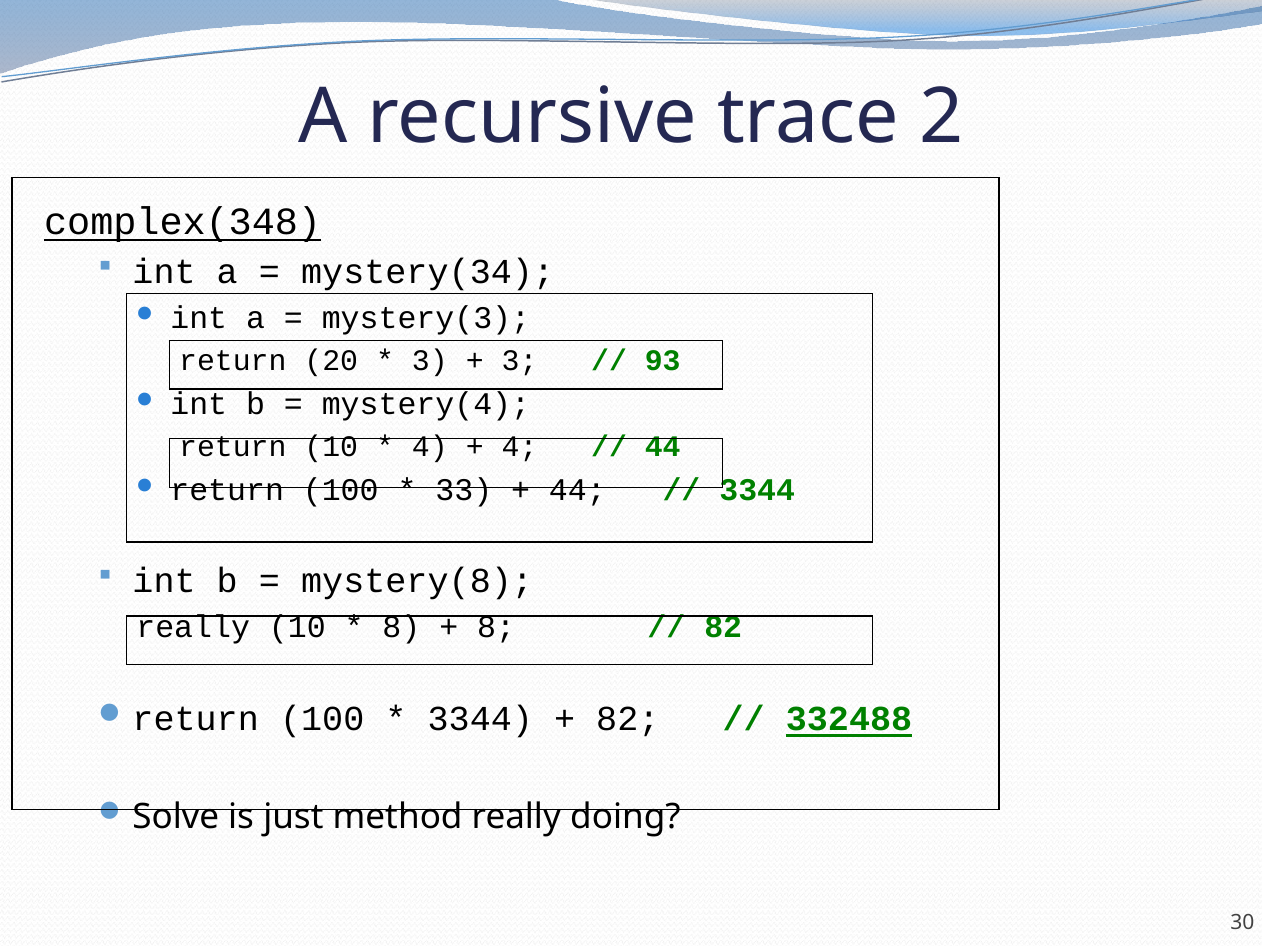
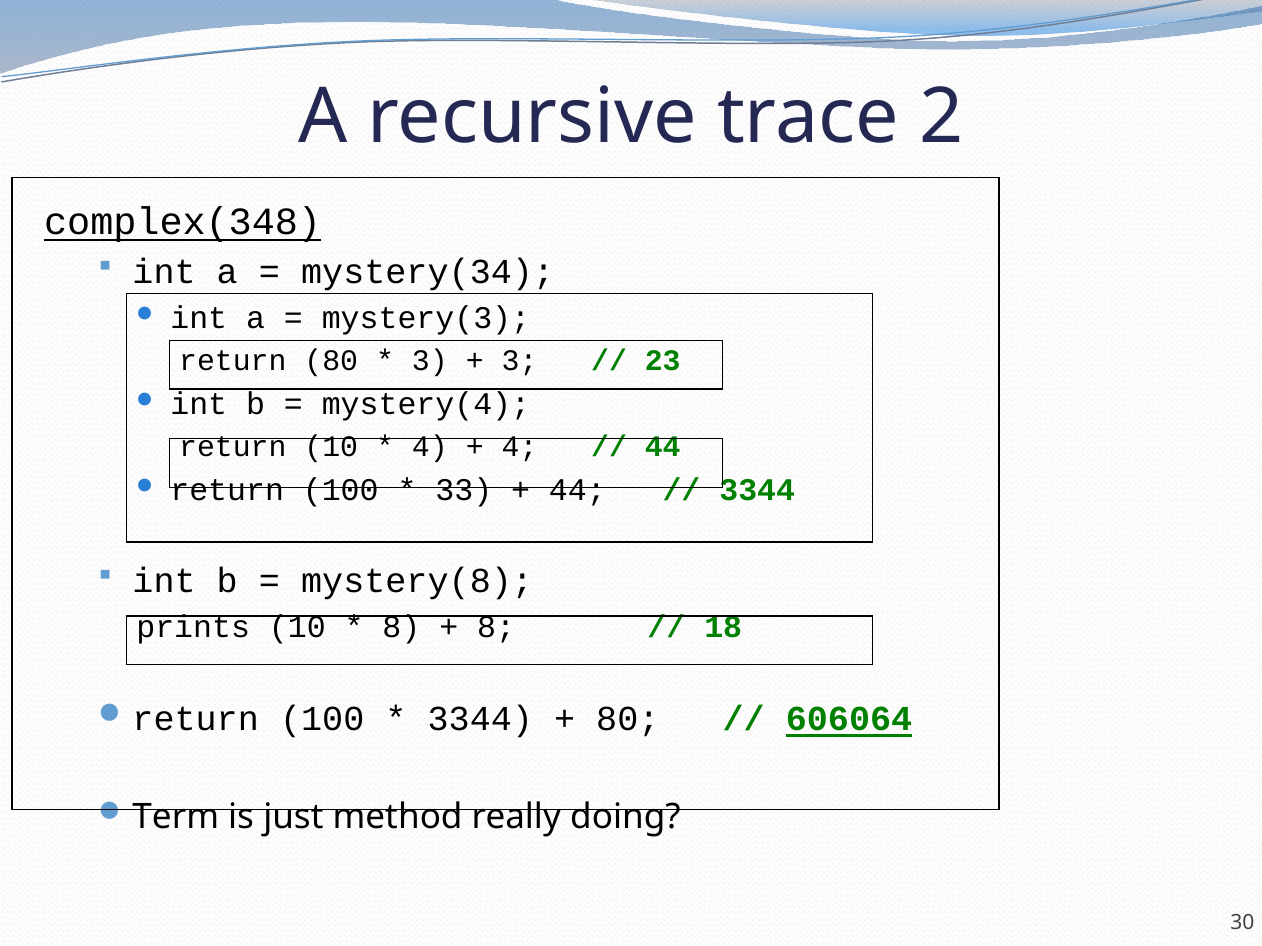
return 20: 20 -> 80 (331, 361)
93: 93 -> 23 (663, 361)
really: really -> prints (193, 628)
82: 82 -> 18 (723, 628)
82: 82 -> 80 (628, 719)
332488: 332488 -> 606064 (849, 719)
Solve: Solve -> Term (176, 817)
